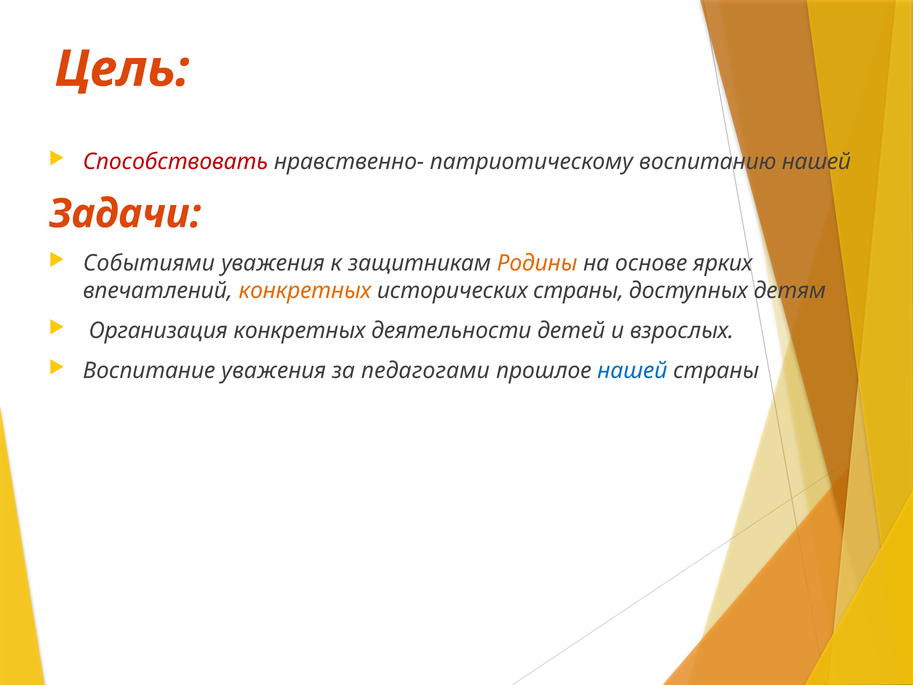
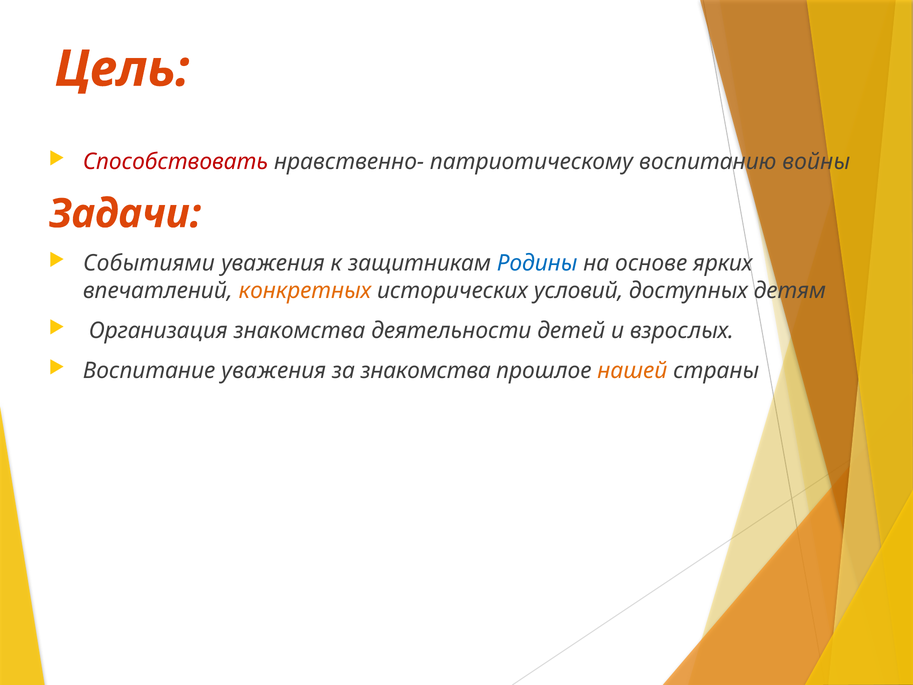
воспитанию нашей: нашей -> войны (816, 162)
Родины colour: orange -> blue (537, 263)
исторических страны: страны -> условий (578, 291)
Организация конкретных: конкретных -> знакомства (299, 331)
за педагогами: педагогами -> знакомства (426, 371)
нашей colour: blue -> orange (632, 371)
